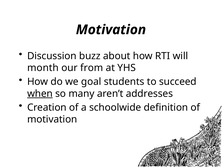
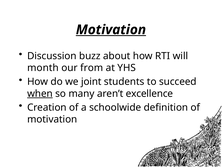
Motivation underline: none -> present (111, 30)
goal: goal -> joint (91, 81)
addresses: addresses -> excellence (149, 93)
